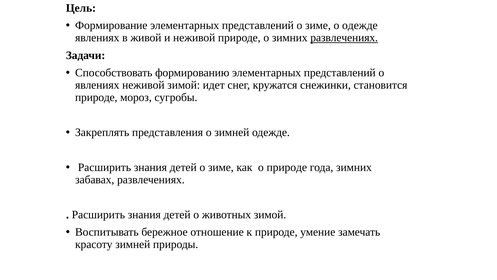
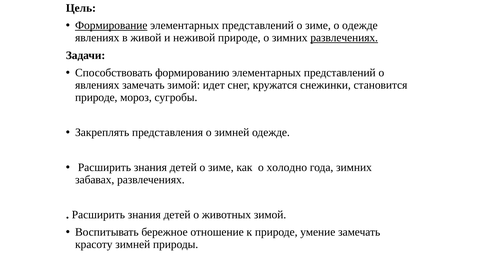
Формирование underline: none -> present (111, 25)
явлениях неживой: неживой -> замечать (143, 85)
о природе: природе -> холодно (287, 167)
